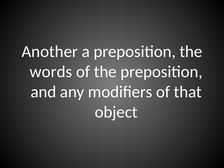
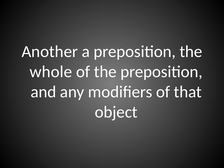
words: words -> whole (51, 72)
